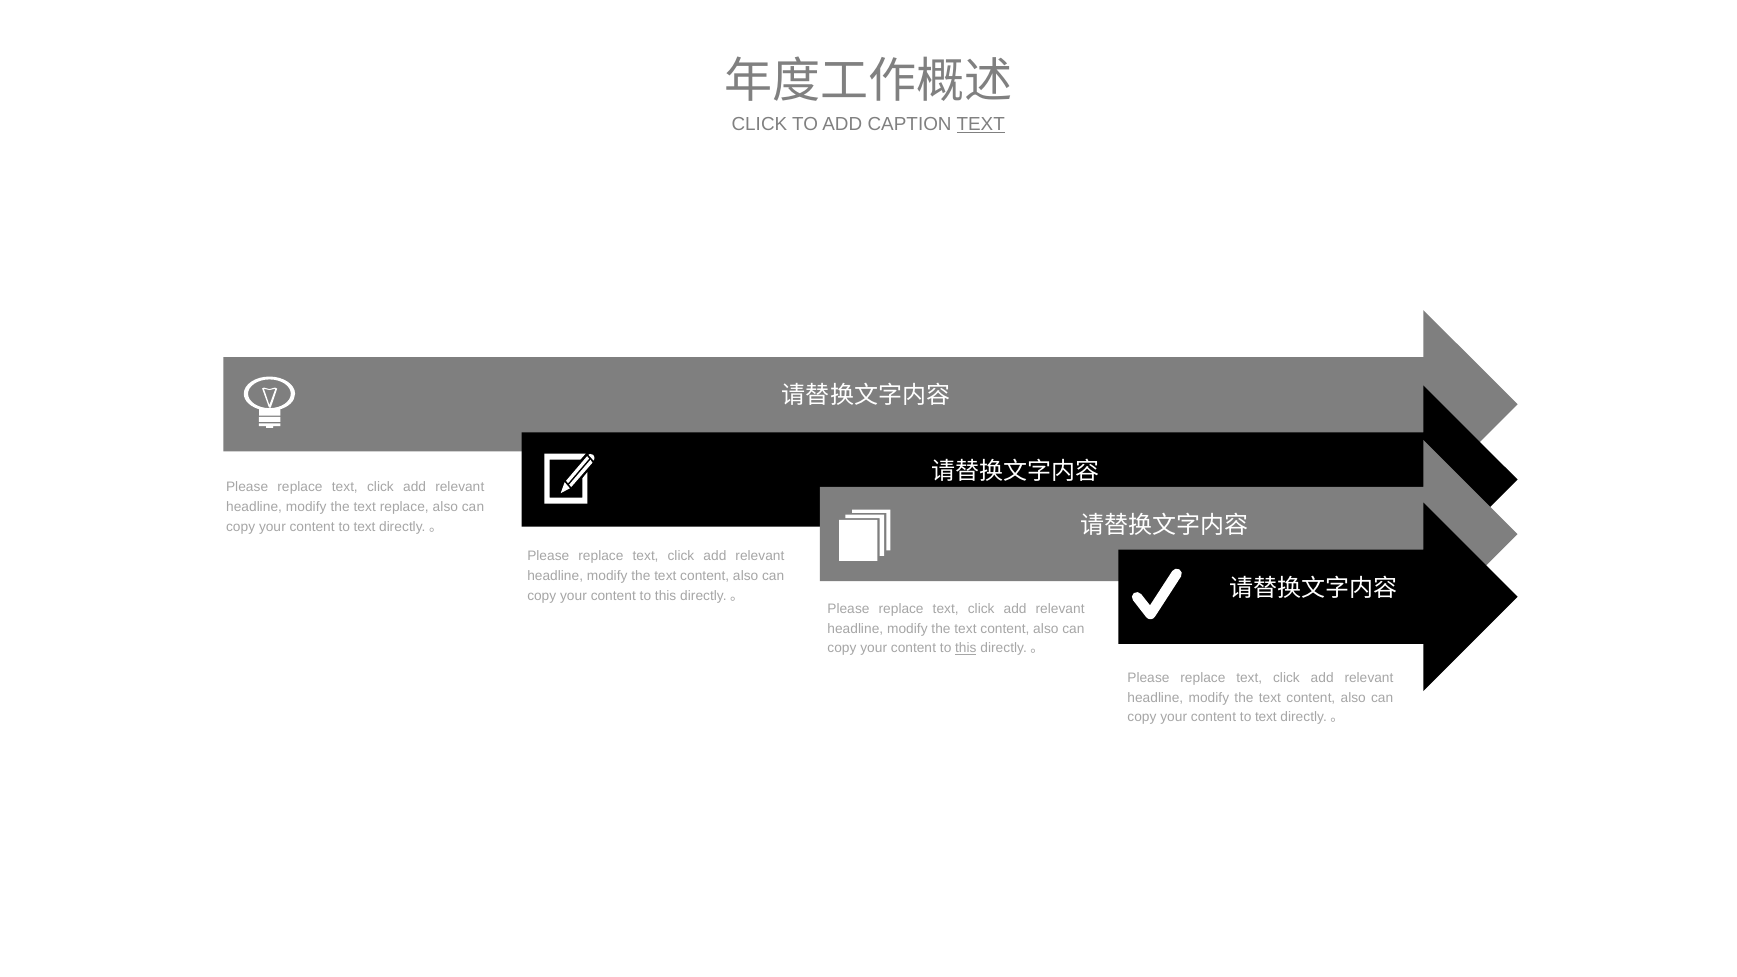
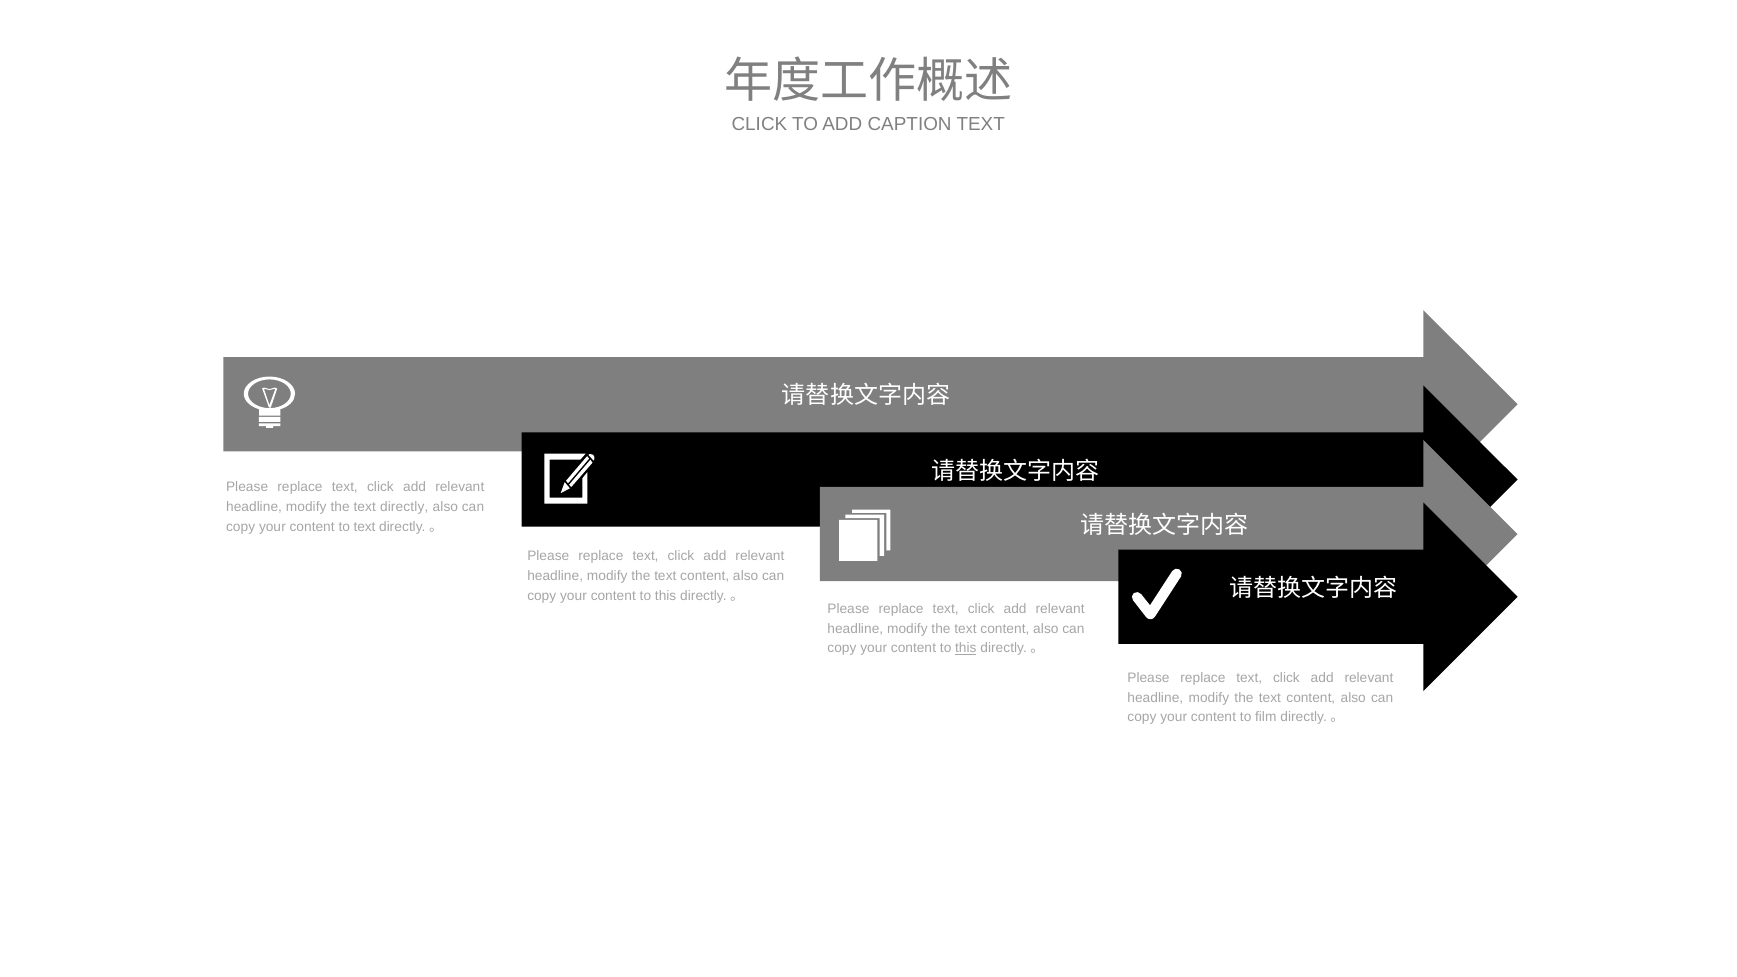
TEXT underline: present -> none (981, 124)
the text replace: replace -> directly (404, 507)
text: text -> film (1266, 717)
